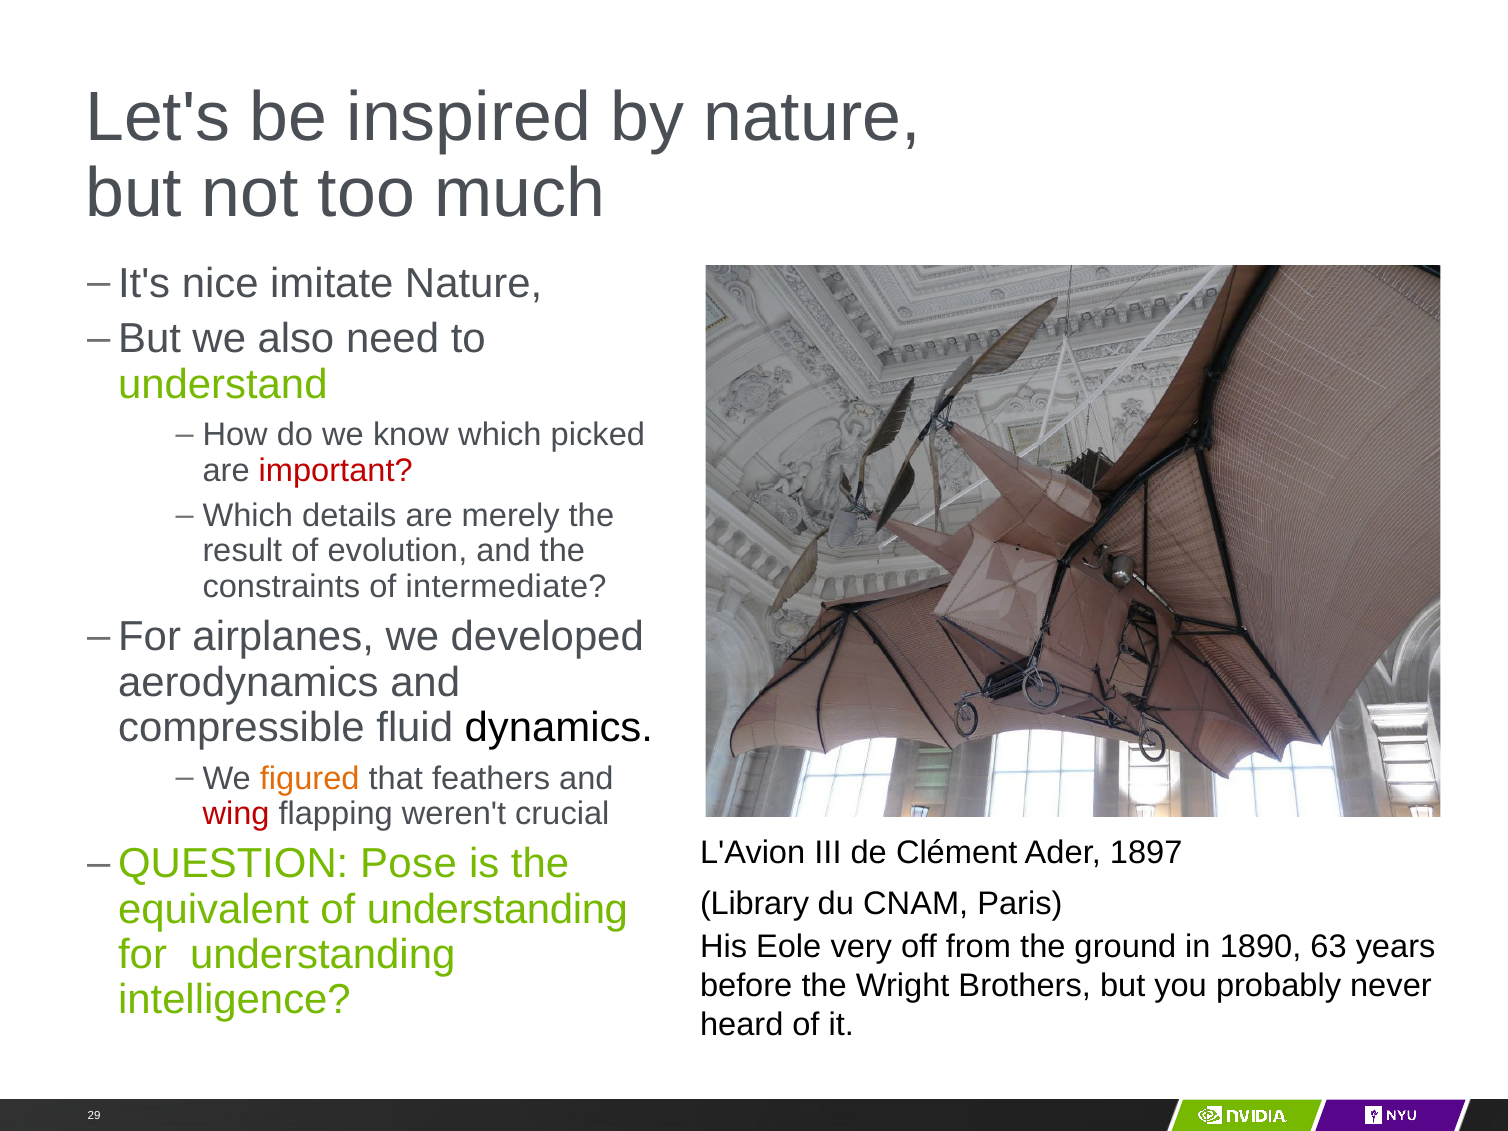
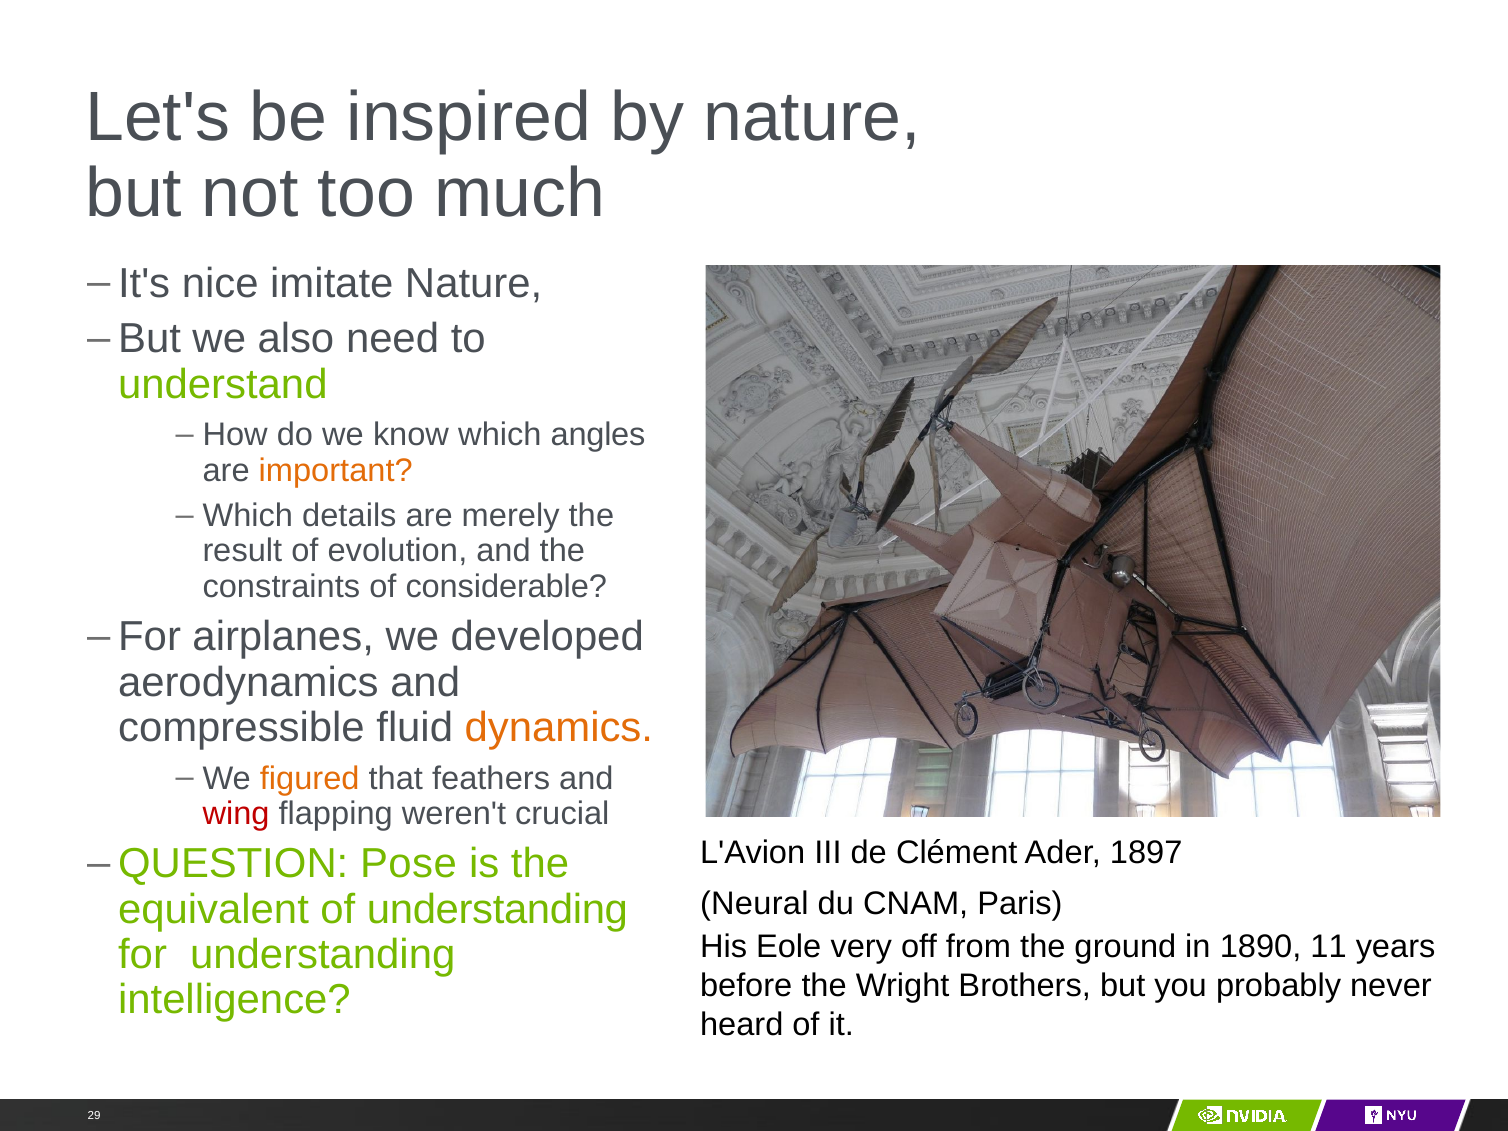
picked: picked -> angles (598, 435)
important colour: red -> orange (336, 470)
intermediate: intermediate -> considerable (506, 586)
dynamics colour: black -> orange (559, 728)
Library: Library -> Neural (754, 904)
63: 63 -> 11 (1329, 947)
